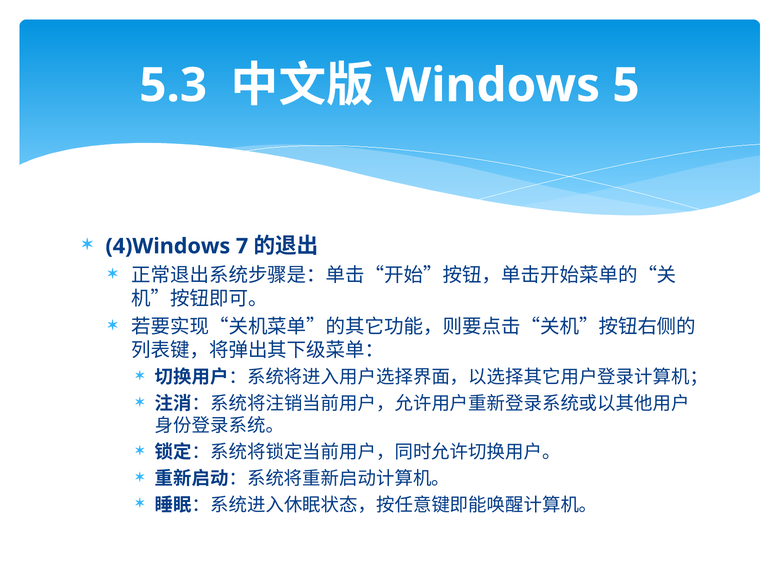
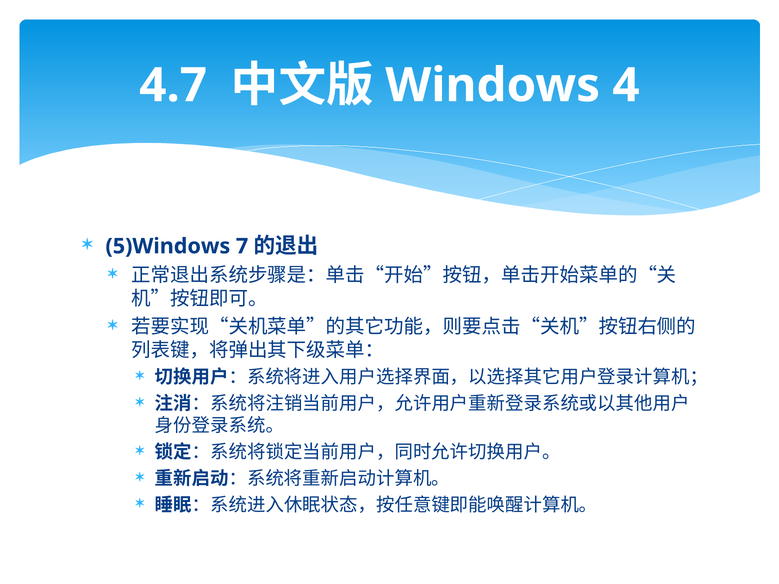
5.3: 5.3 -> 4.7 (173, 86)
5: 5 -> 4 (626, 86)
4)Windows: 4)Windows -> 5)Windows (168, 246)
